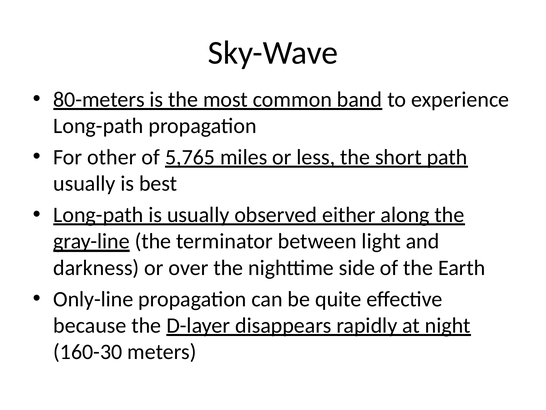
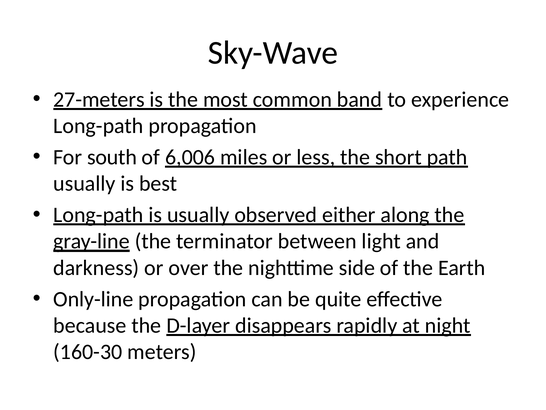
80-meters: 80-meters -> 27-meters (99, 99)
other: other -> south (112, 157)
5,765: 5,765 -> 6,006 (190, 157)
